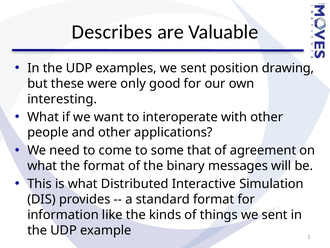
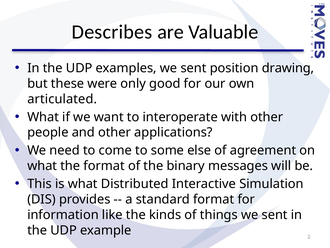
interesting: interesting -> articulated (62, 99)
that: that -> else (199, 150)
